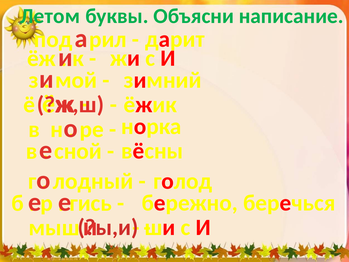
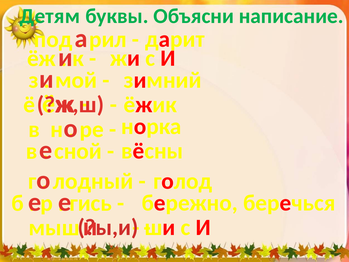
Летом: Летом -> Детям (50, 16)
